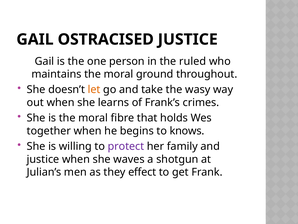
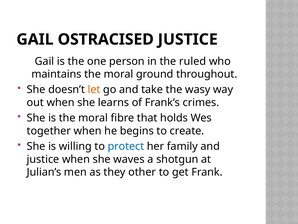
knows: knows -> create (187, 131)
protect colour: purple -> blue (126, 146)
effect: effect -> other (142, 172)
